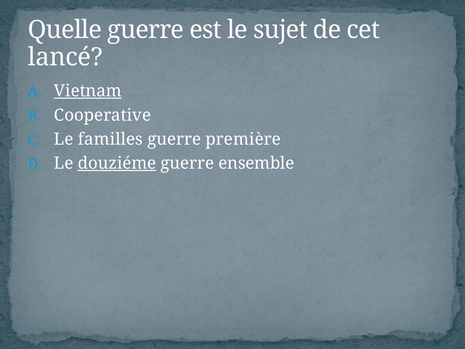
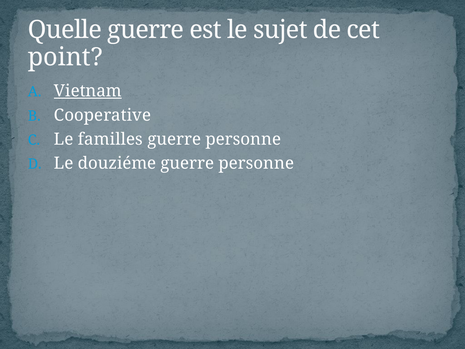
lancé: lancé -> point (65, 57)
première: première -> personne (243, 139)
douziéme underline: present -> none (117, 163)
ensemble: ensemble -> personne (256, 163)
